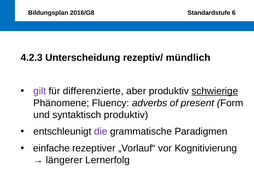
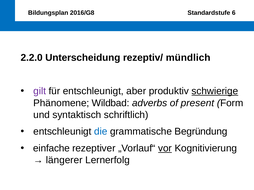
4.2.3: 4.2.3 -> 2.2.0 (32, 58)
für differenzierte: differenzierte -> entschleunigt (93, 91)
Fluency: Fluency -> Wildbad (111, 103)
syntaktisch produktiv: produktiv -> schriftlich (126, 115)
die colour: purple -> blue (101, 132)
Paradigmen: Paradigmen -> Begründung (201, 132)
vor underline: none -> present (165, 149)
